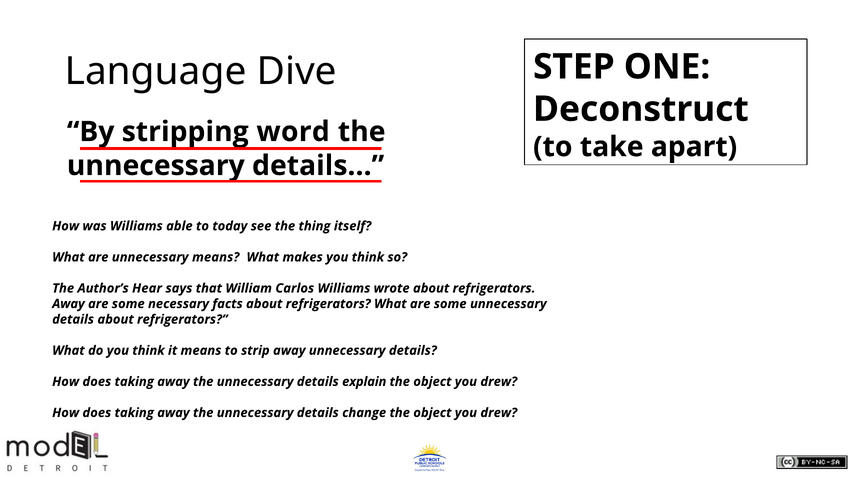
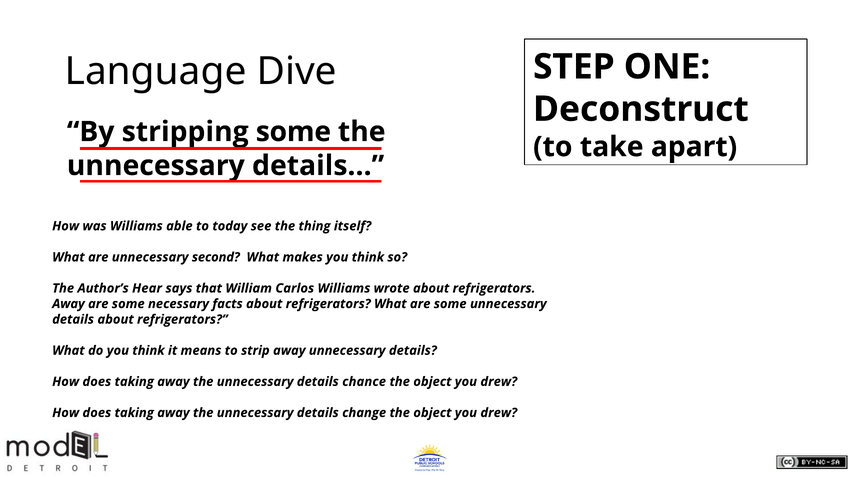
stripping word: word -> some (293, 132)
unnecessary means: means -> second (216, 257)
explain: explain -> chance (364, 382)
